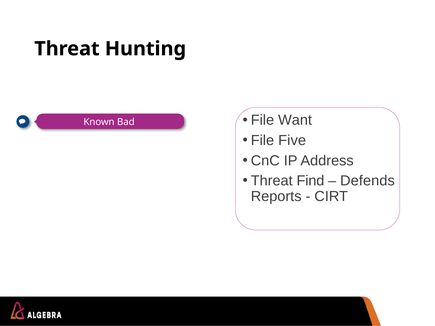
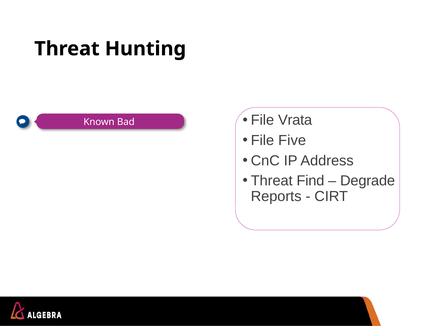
Want: Want -> Vrata (295, 120)
Defends: Defends -> Degrade (368, 181)
